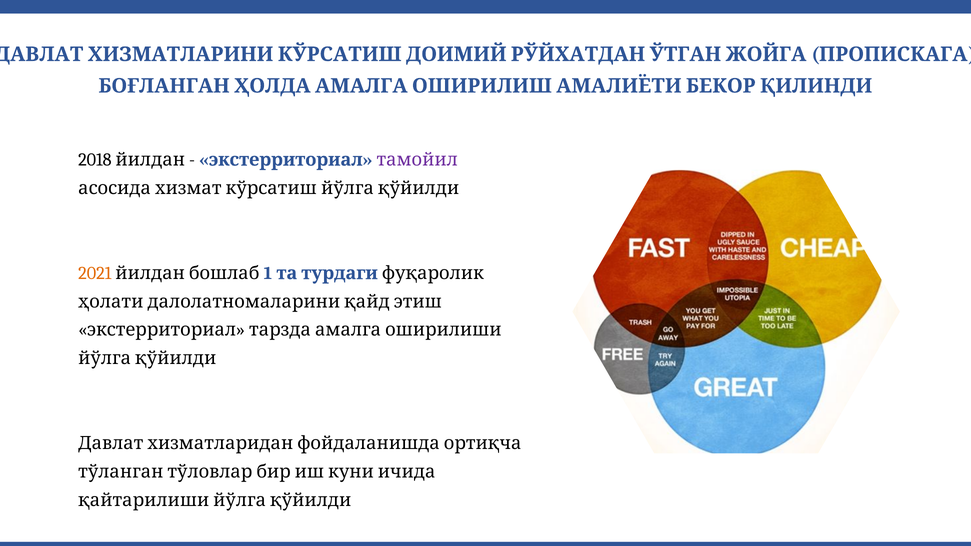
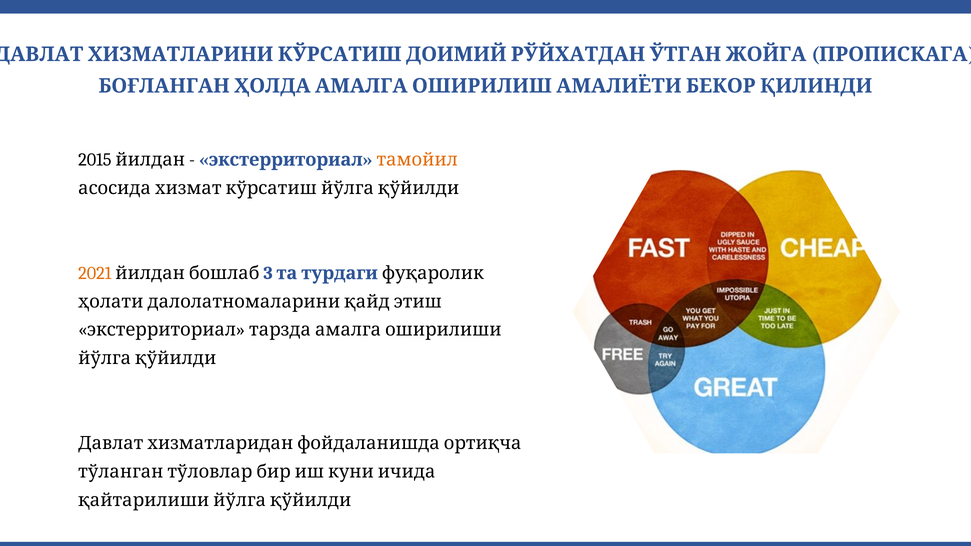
2018: 2018 -> 2015 (95, 160)
тамойил colour: purple -> orange (417, 160)
1: 1 -> 3 (268, 273)
